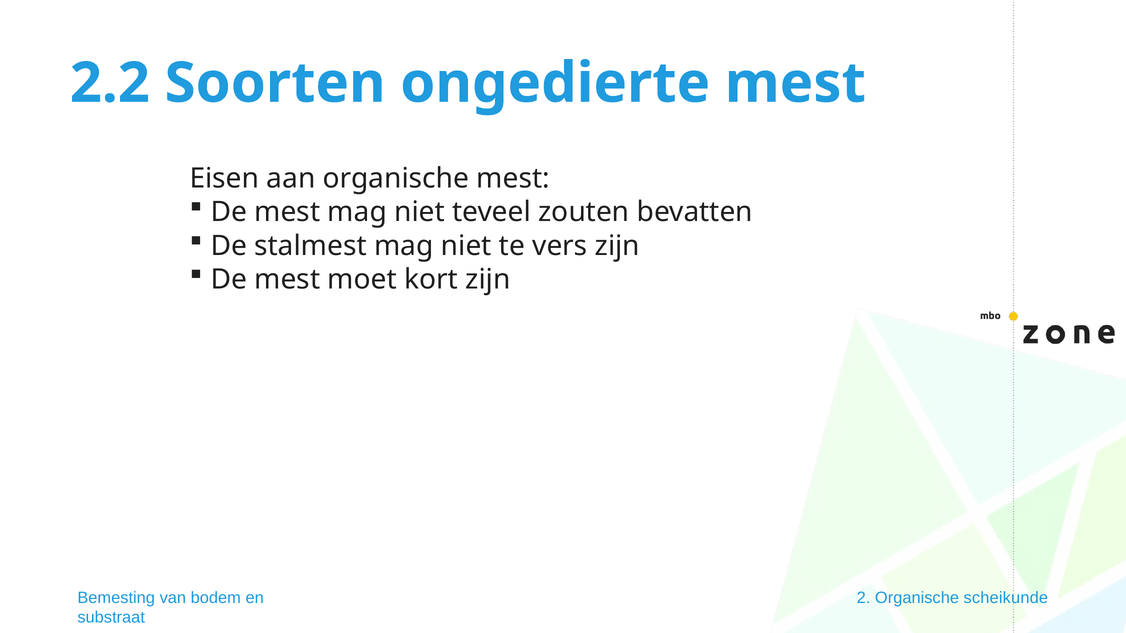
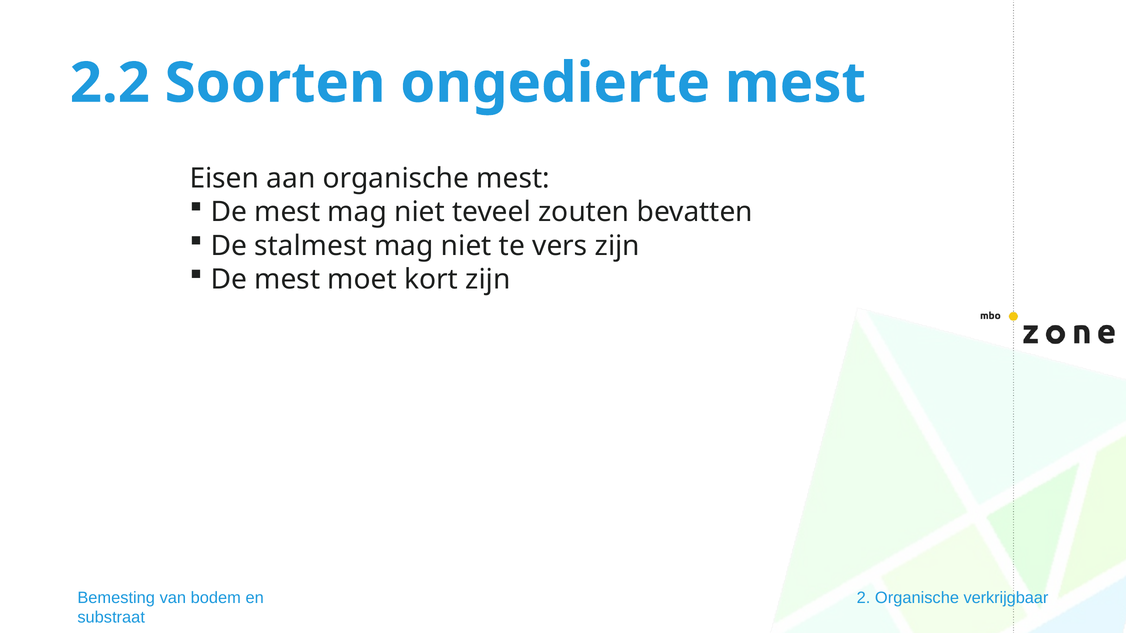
scheikunde: scheikunde -> verkrijgbaar (1006, 598)
